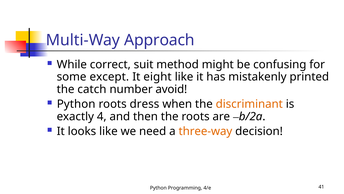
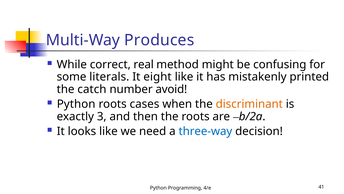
Approach: Approach -> Produces (159, 40)
suit: suit -> real (144, 64)
except: except -> literals (109, 77)
dress: dress -> cases (144, 104)
4: 4 -> 3 (102, 116)
three-way colour: orange -> blue (205, 131)
